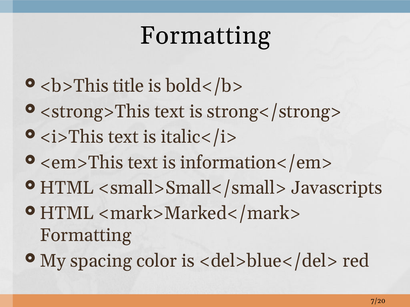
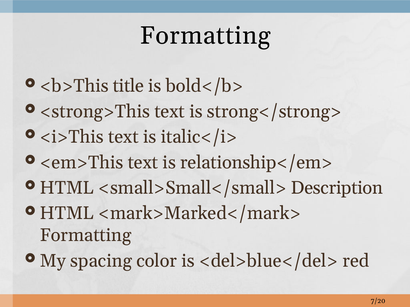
information</em>: information</em> -> relationship</em> (257, 163)
Javascripts: Javascripts -> Description (337, 188)
